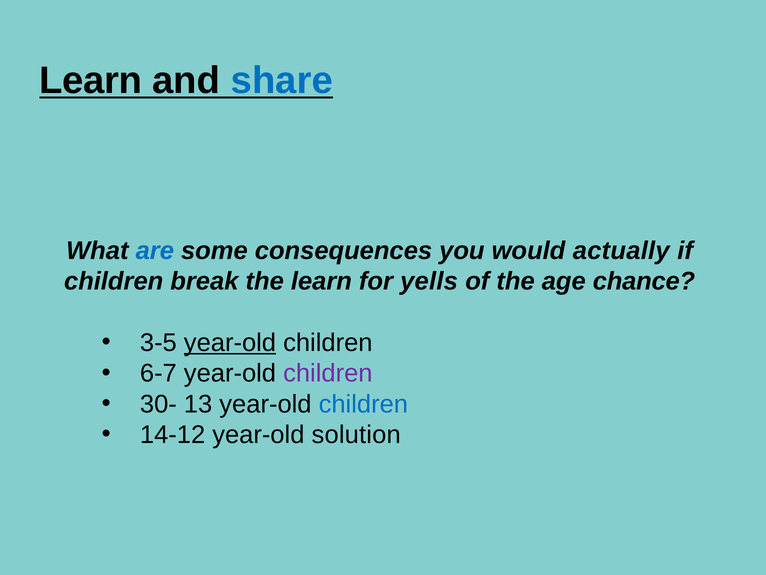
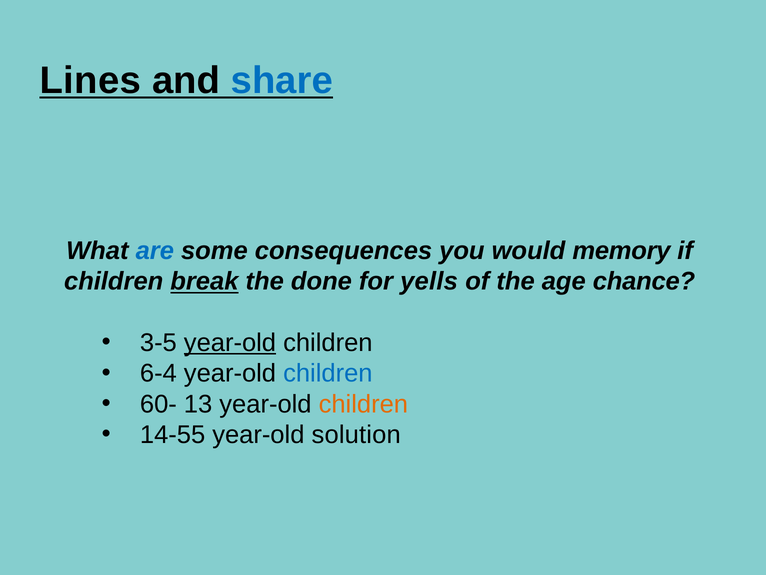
Learn: Learn -> Lines (90, 81)
actually: actually -> memory (621, 251)
break underline: none -> present (204, 281)
the learn: learn -> done (321, 281)
6-7: 6-7 -> 6-4 (158, 373)
children colour: purple -> blue (328, 373)
30-: 30- -> 60- (158, 404)
children colour: blue -> orange (363, 404)
14-12: 14-12 -> 14-55 (173, 434)
